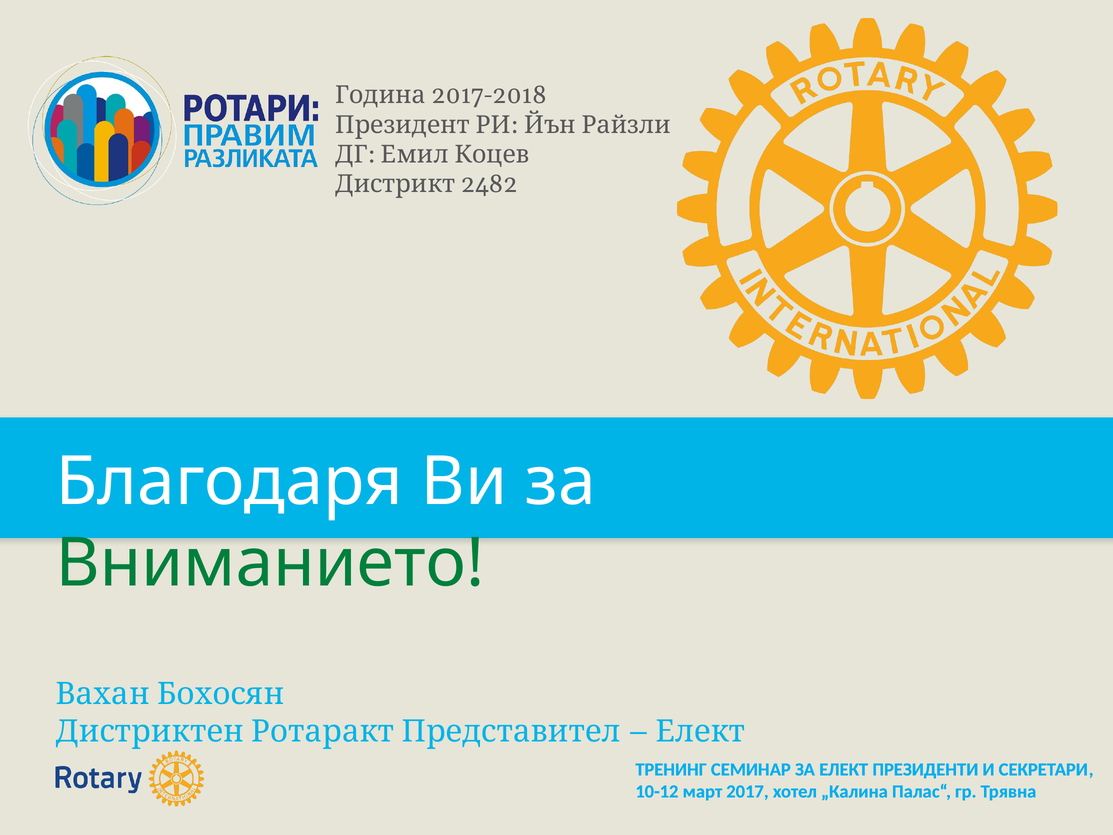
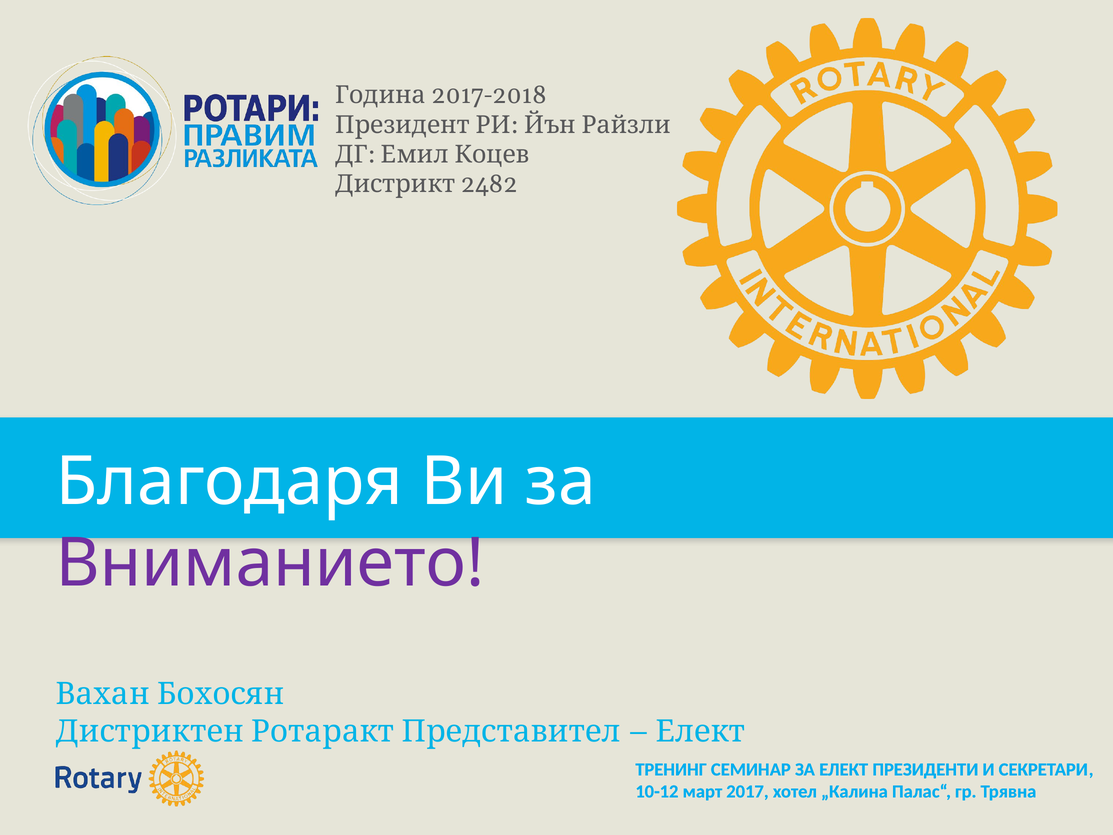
Вниманието colour: green -> purple (270, 563)
